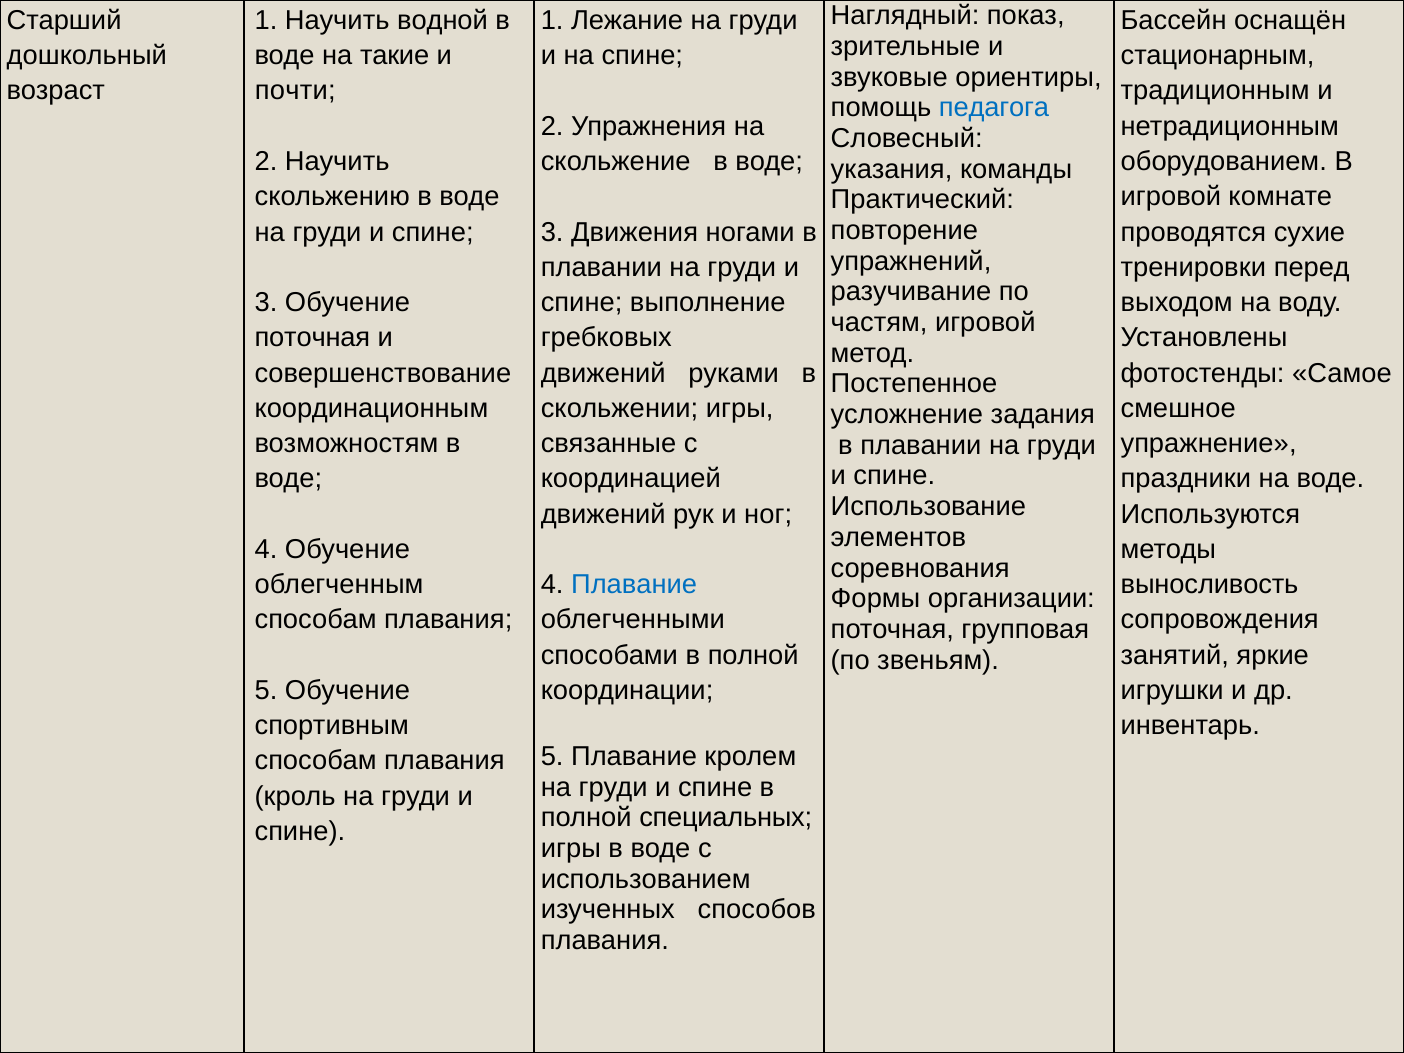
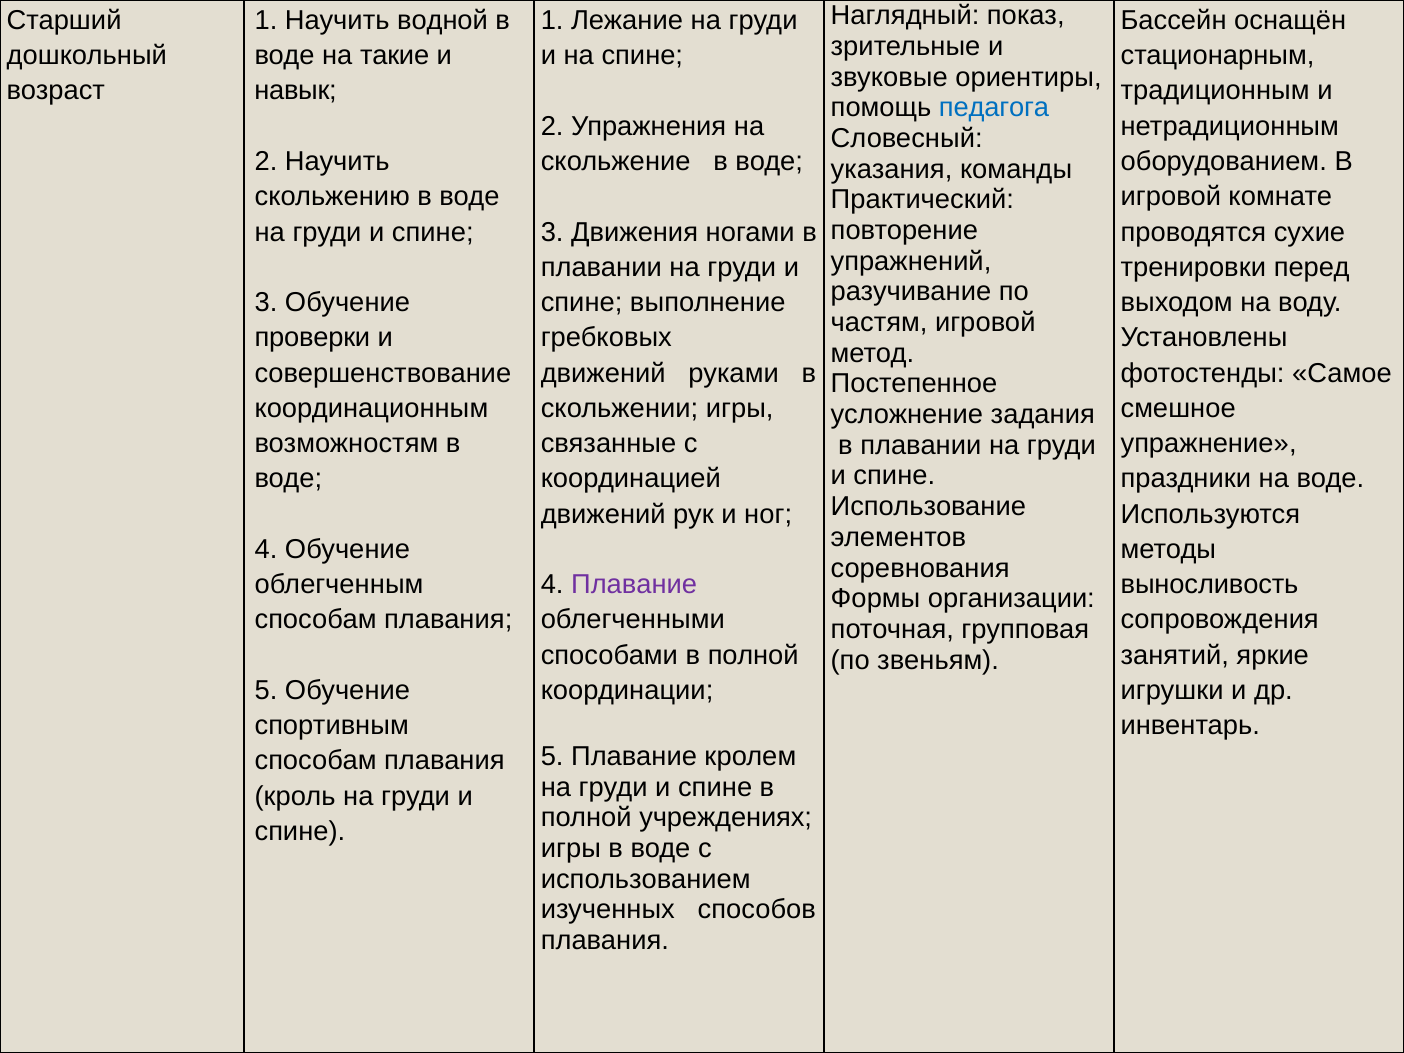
почти: почти -> навык (296, 91)
поточная: поточная -> проверки (312, 338)
Плавание colour: blue -> purple (634, 585)
специальных: специальных -> учреждениях (726, 818)
